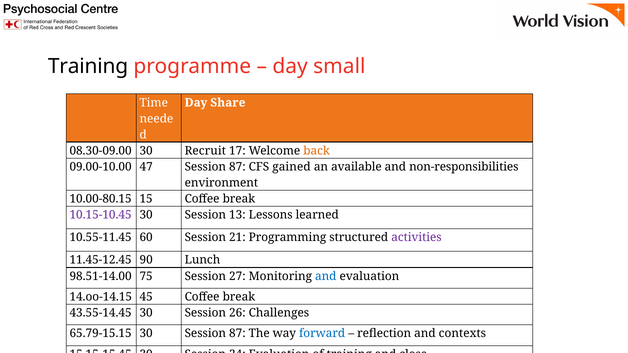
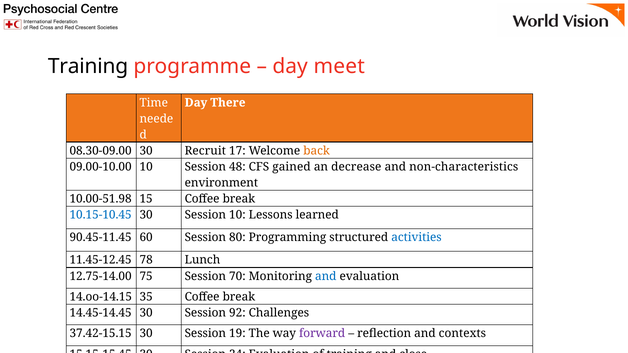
small: small -> meet (339, 66)
Share: Share -> There (228, 103)
09.00-10.00 47: 47 -> 10 (146, 167)
87: 87 -> 48 (237, 167)
available: available -> decrease (356, 167)
non-responsibilities: non-responsibilities -> non-characteristics (464, 167)
10.00-80.15: 10.00-80.15 -> 10.00-51.98 (101, 199)
10.15-10.45 colour: purple -> blue (101, 215)
Session 13: 13 -> 10 (237, 215)
10.55-11.45: 10.55-11.45 -> 90.45-11.45 (101, 238)
21: 21 -> 80 (237, 238)
activities colour: purple -> blue (416, 238)
90: 90 -> 78 (146, 260)
98.51-14.00: 98.51-14.00 -> 12.75-14.00 (101, 276)
27: 27 -> 70 (237, 276)
45: 45 -> 35 (146, 297)
43.55-14.45: 43.55-14.45 -> 14.45-14.45 (101, 313)
26: 26 -> 92 (237, 313)
65.79-15.15: 65.79-15.15 -> 37.42-15.15 (101, 334)
30 Session 87: 87 -> 19 (237, 334)
forward colour: blue -> purple (322, 334)
